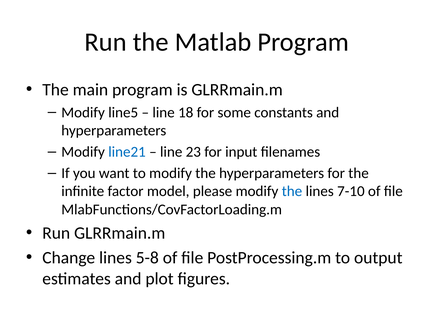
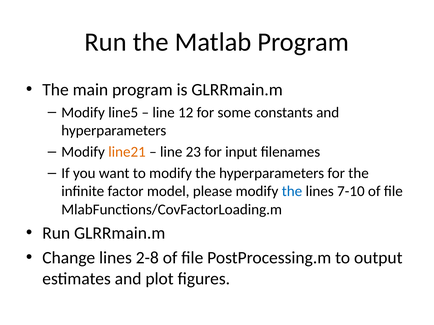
18: 18 -> 12 (186, 113)
line21 colour: blue -> orange (127, 152)
5-8: 5-8 -> 2-8 (147, 258)
